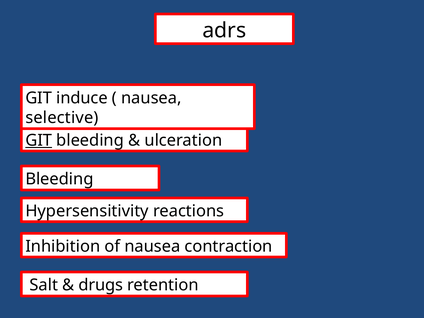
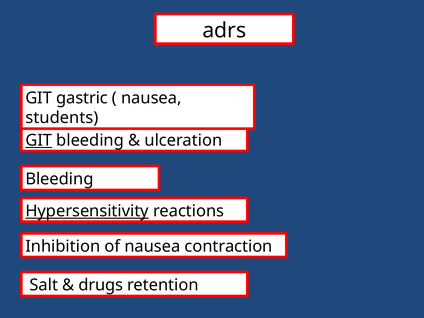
induce: induce -> gastric (82, 98)
selective: selective -> students (62, 118)
Hypersensitivity underline: none -> present (87, 211)
